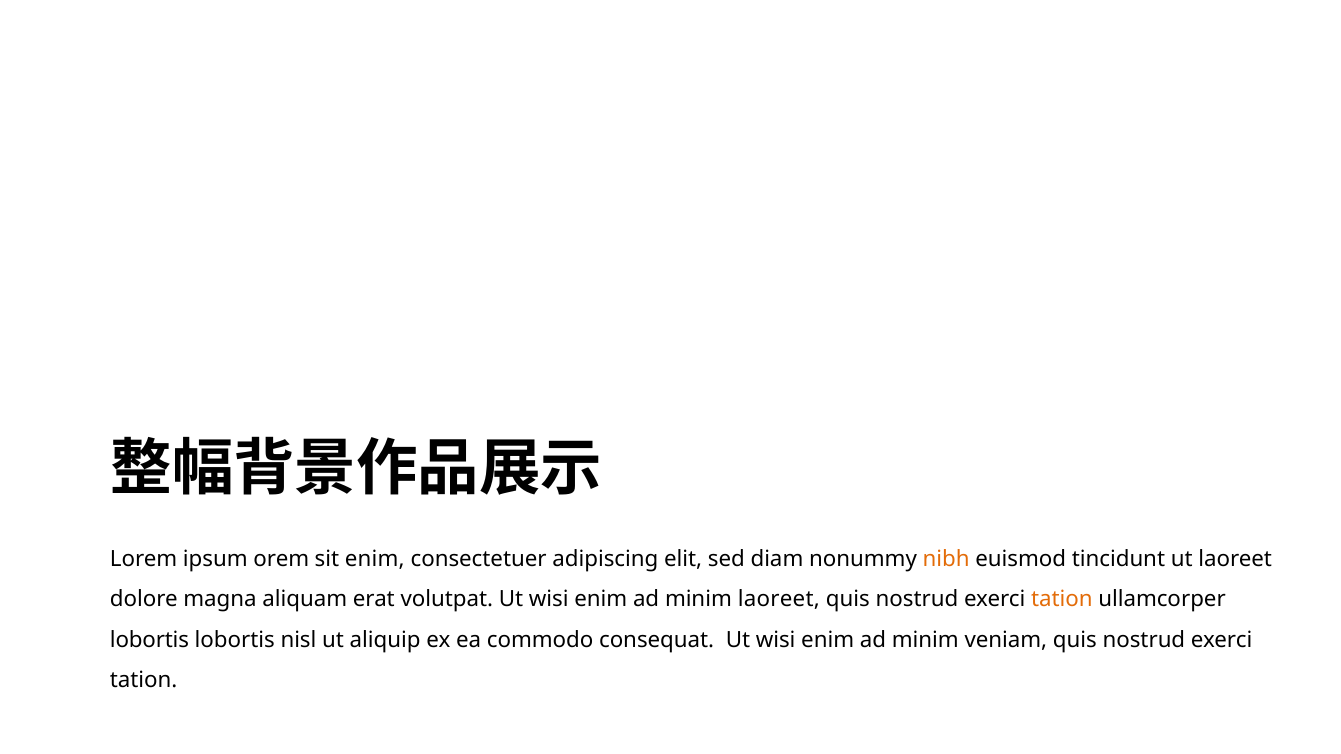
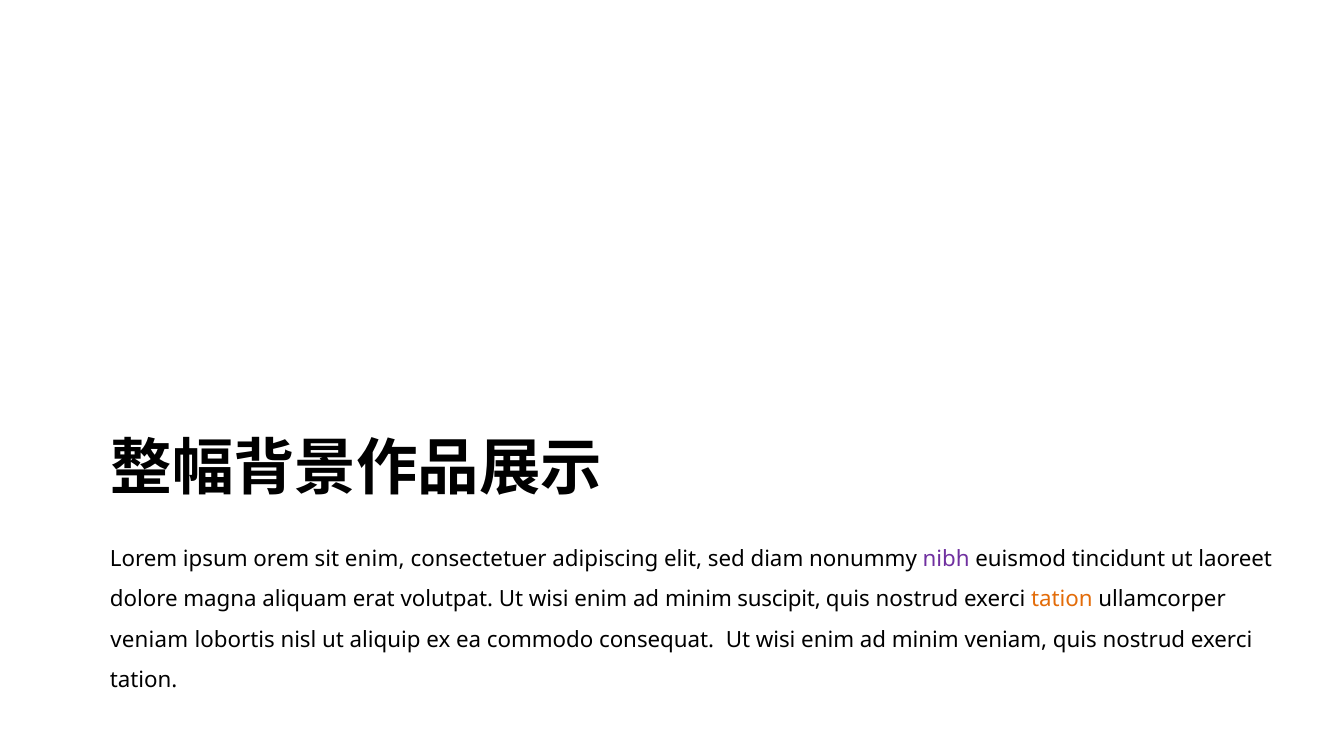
nibh colour: orange -> purple (946, 560)
minim laoreet: laoreet -> suscipit (779, 600)
lobortis: lobortis -> veniam (149, 640)
